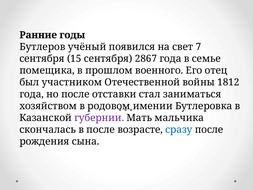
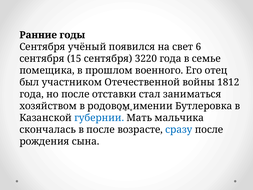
Бутлеров: Бутлеров -> Сентября (42, 47)
7: 7 -> 6 (198, 47)
2867: 2867 -> 3220 (146, 59)
губернии colour: purple -> blue (99, 118)
